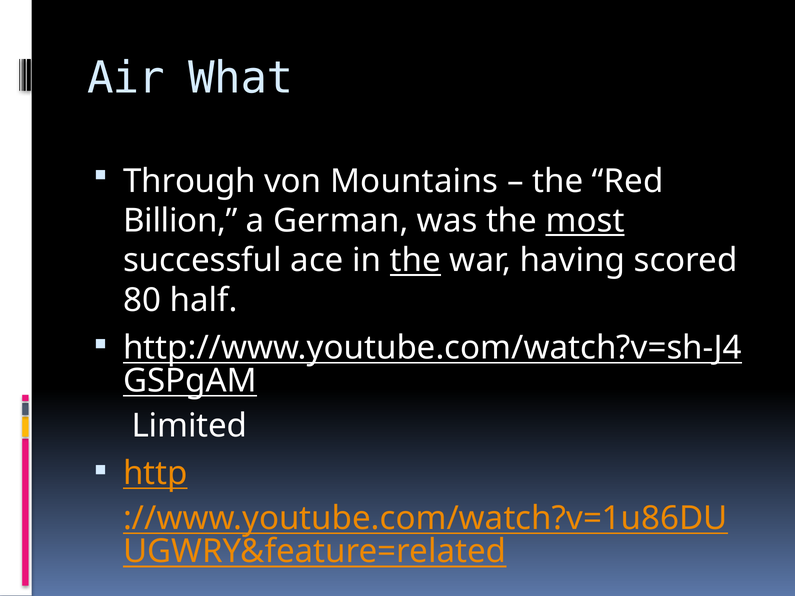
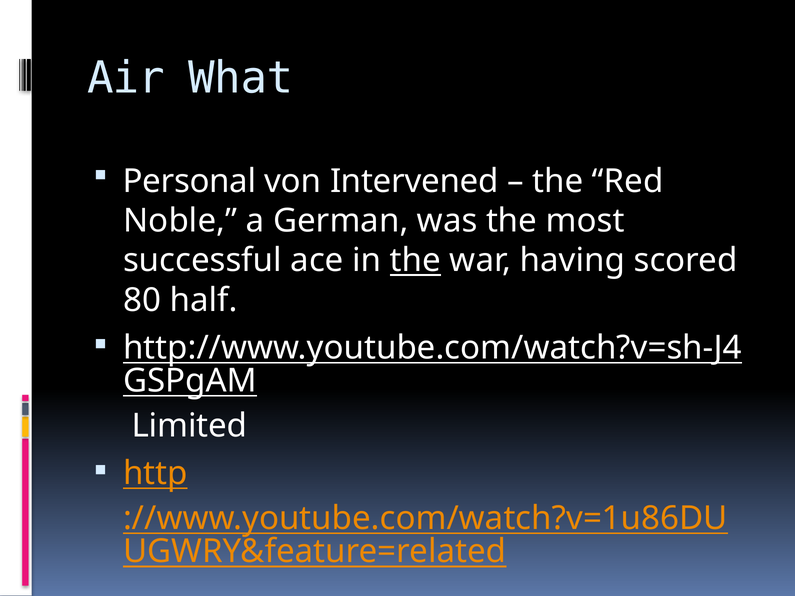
Through: Through -> Personal (189, 181)
Mountains: Mountains -> Intervened (414, 181)
Billion: Billion -> Noble (180, 221)
most underline: present -> none (585, 221)
